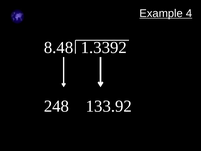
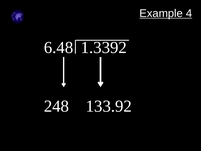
8.48: 8.48 -> 6.48 (59, 47)
